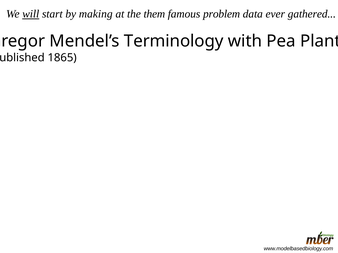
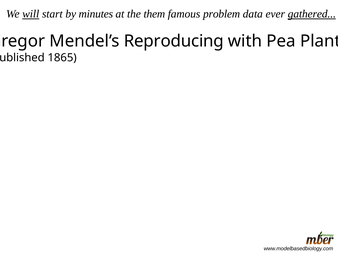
making: making -> minutes (96, 14)
gathered underline: none -> present (312, 14)
Terminology: Terminology -> Reproducing (174, 41)
